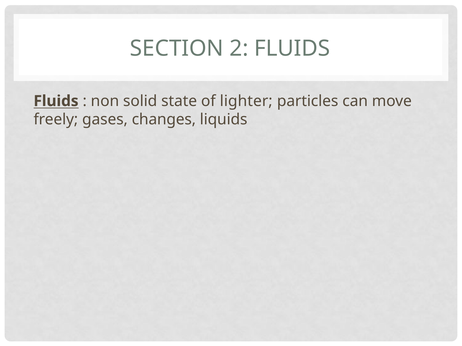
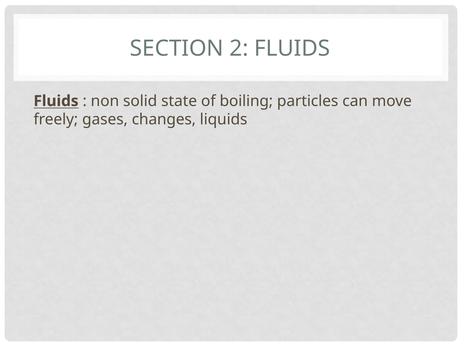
lighter: lighter -> boiling (246, 101)
